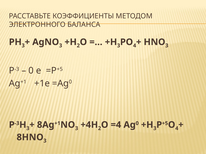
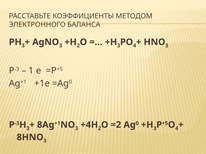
0: 0 -> 1 (31, 71)
=4: =4 -> =2 (116, 125)
